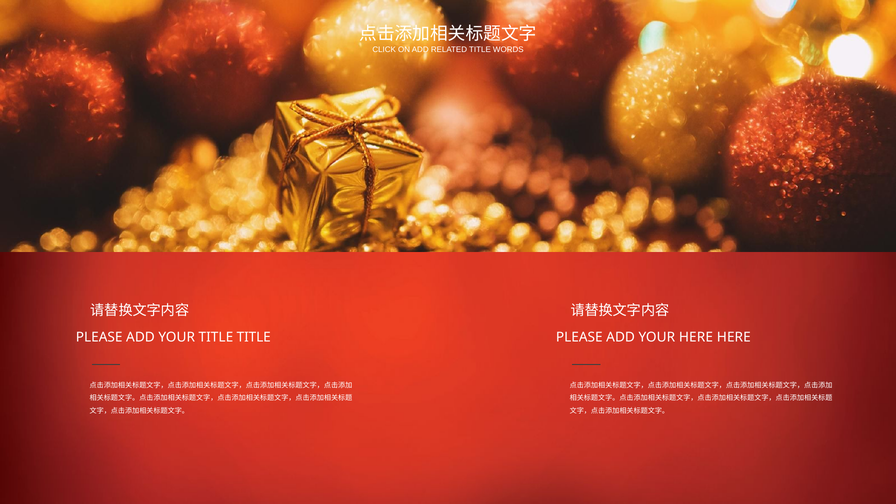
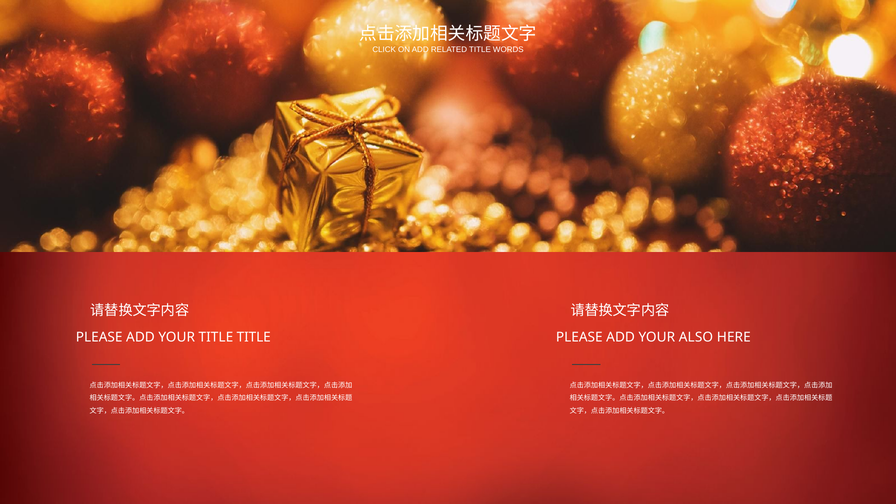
YOUR HERE: HERE -> ALSO (696, 337)
